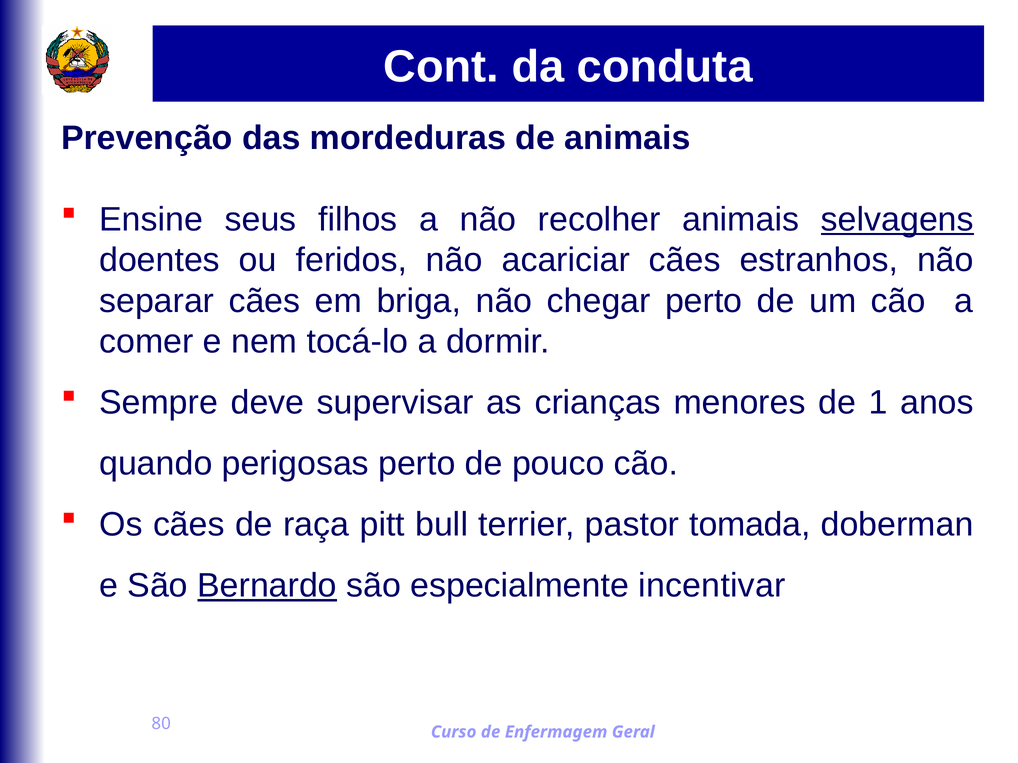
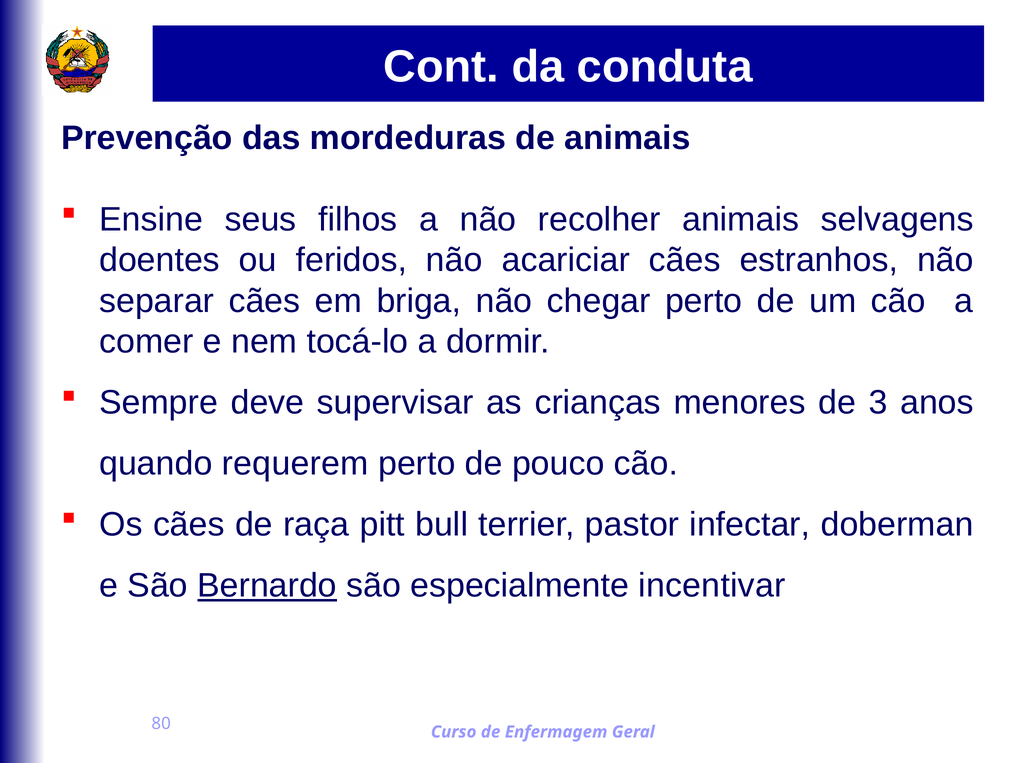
selvagens underline: present -> none (897, 220)
1: 1 -> 3 (878, 403)
perigosas: perigosas -> requerem (295, 464)
tomada: tomada -> infectar (750, 525)
